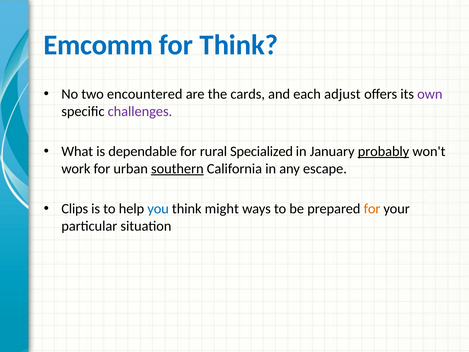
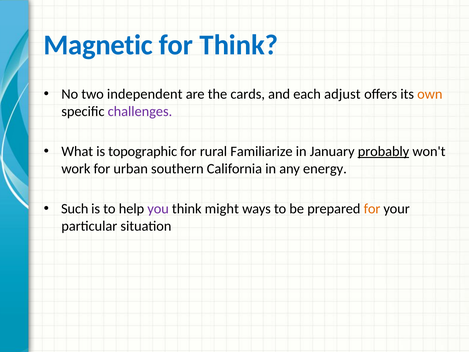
Emcomm: Emcomm -> Magnetic (98, 45)
encountered: encountered -> independent (145, 94)
own colour: purple -> orange (430, 94)
dependable: dependable -> topographic (143, 151)
Specialized: Specialized -> Familiarize (261, 151)
southern underline: present -> none (177, 169)
escape: escape -> energy (325, 169)
Clips: Clips -> Such (75, 209)
you colour: blue -> purple (158, 209)
